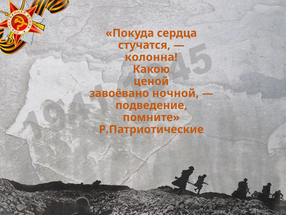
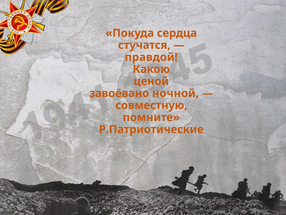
колонна: колонна -> правдой (151, 57)
подведение: подведение -> совместную (151, 105)
